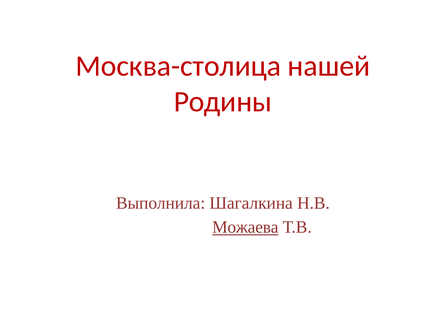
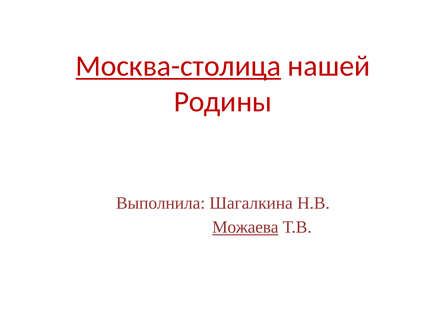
Москва-столица underline: none -> present (178, 66)
